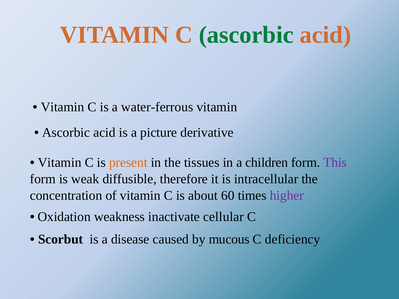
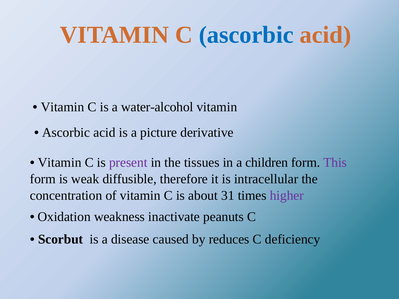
ascorbic colour: green -> blue (246, 35)
water-ferrous: water-ferrous -> water-alcohol (157, 107)
present colour: orange -> purple (128, 163)
60: 60 -> 31 (228, 196)
cellular: cellular -> peanuts (224, 217)
mucous: mucous -> reduces (229, 240)
